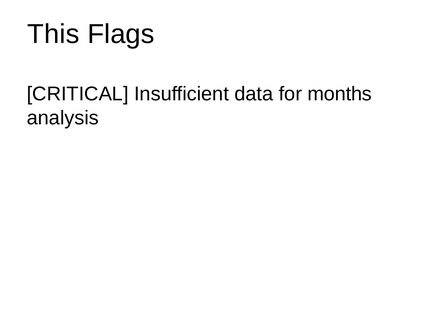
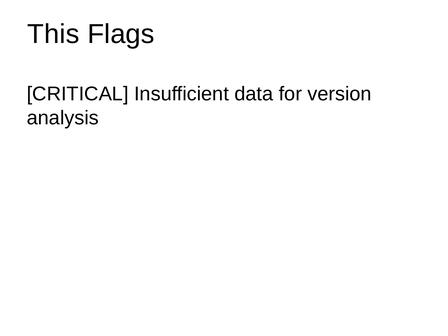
months: months -> version (340, 94)
